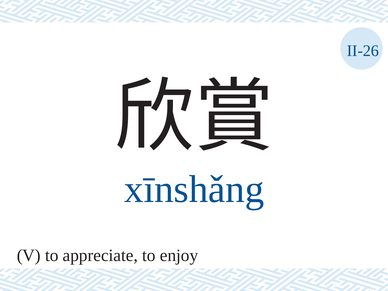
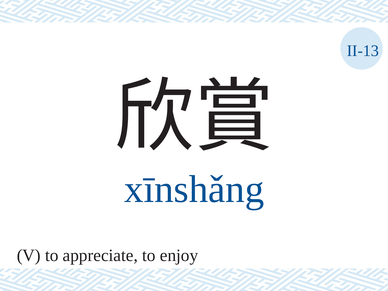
II-26: II-26 -> II-13 (363, 51)
